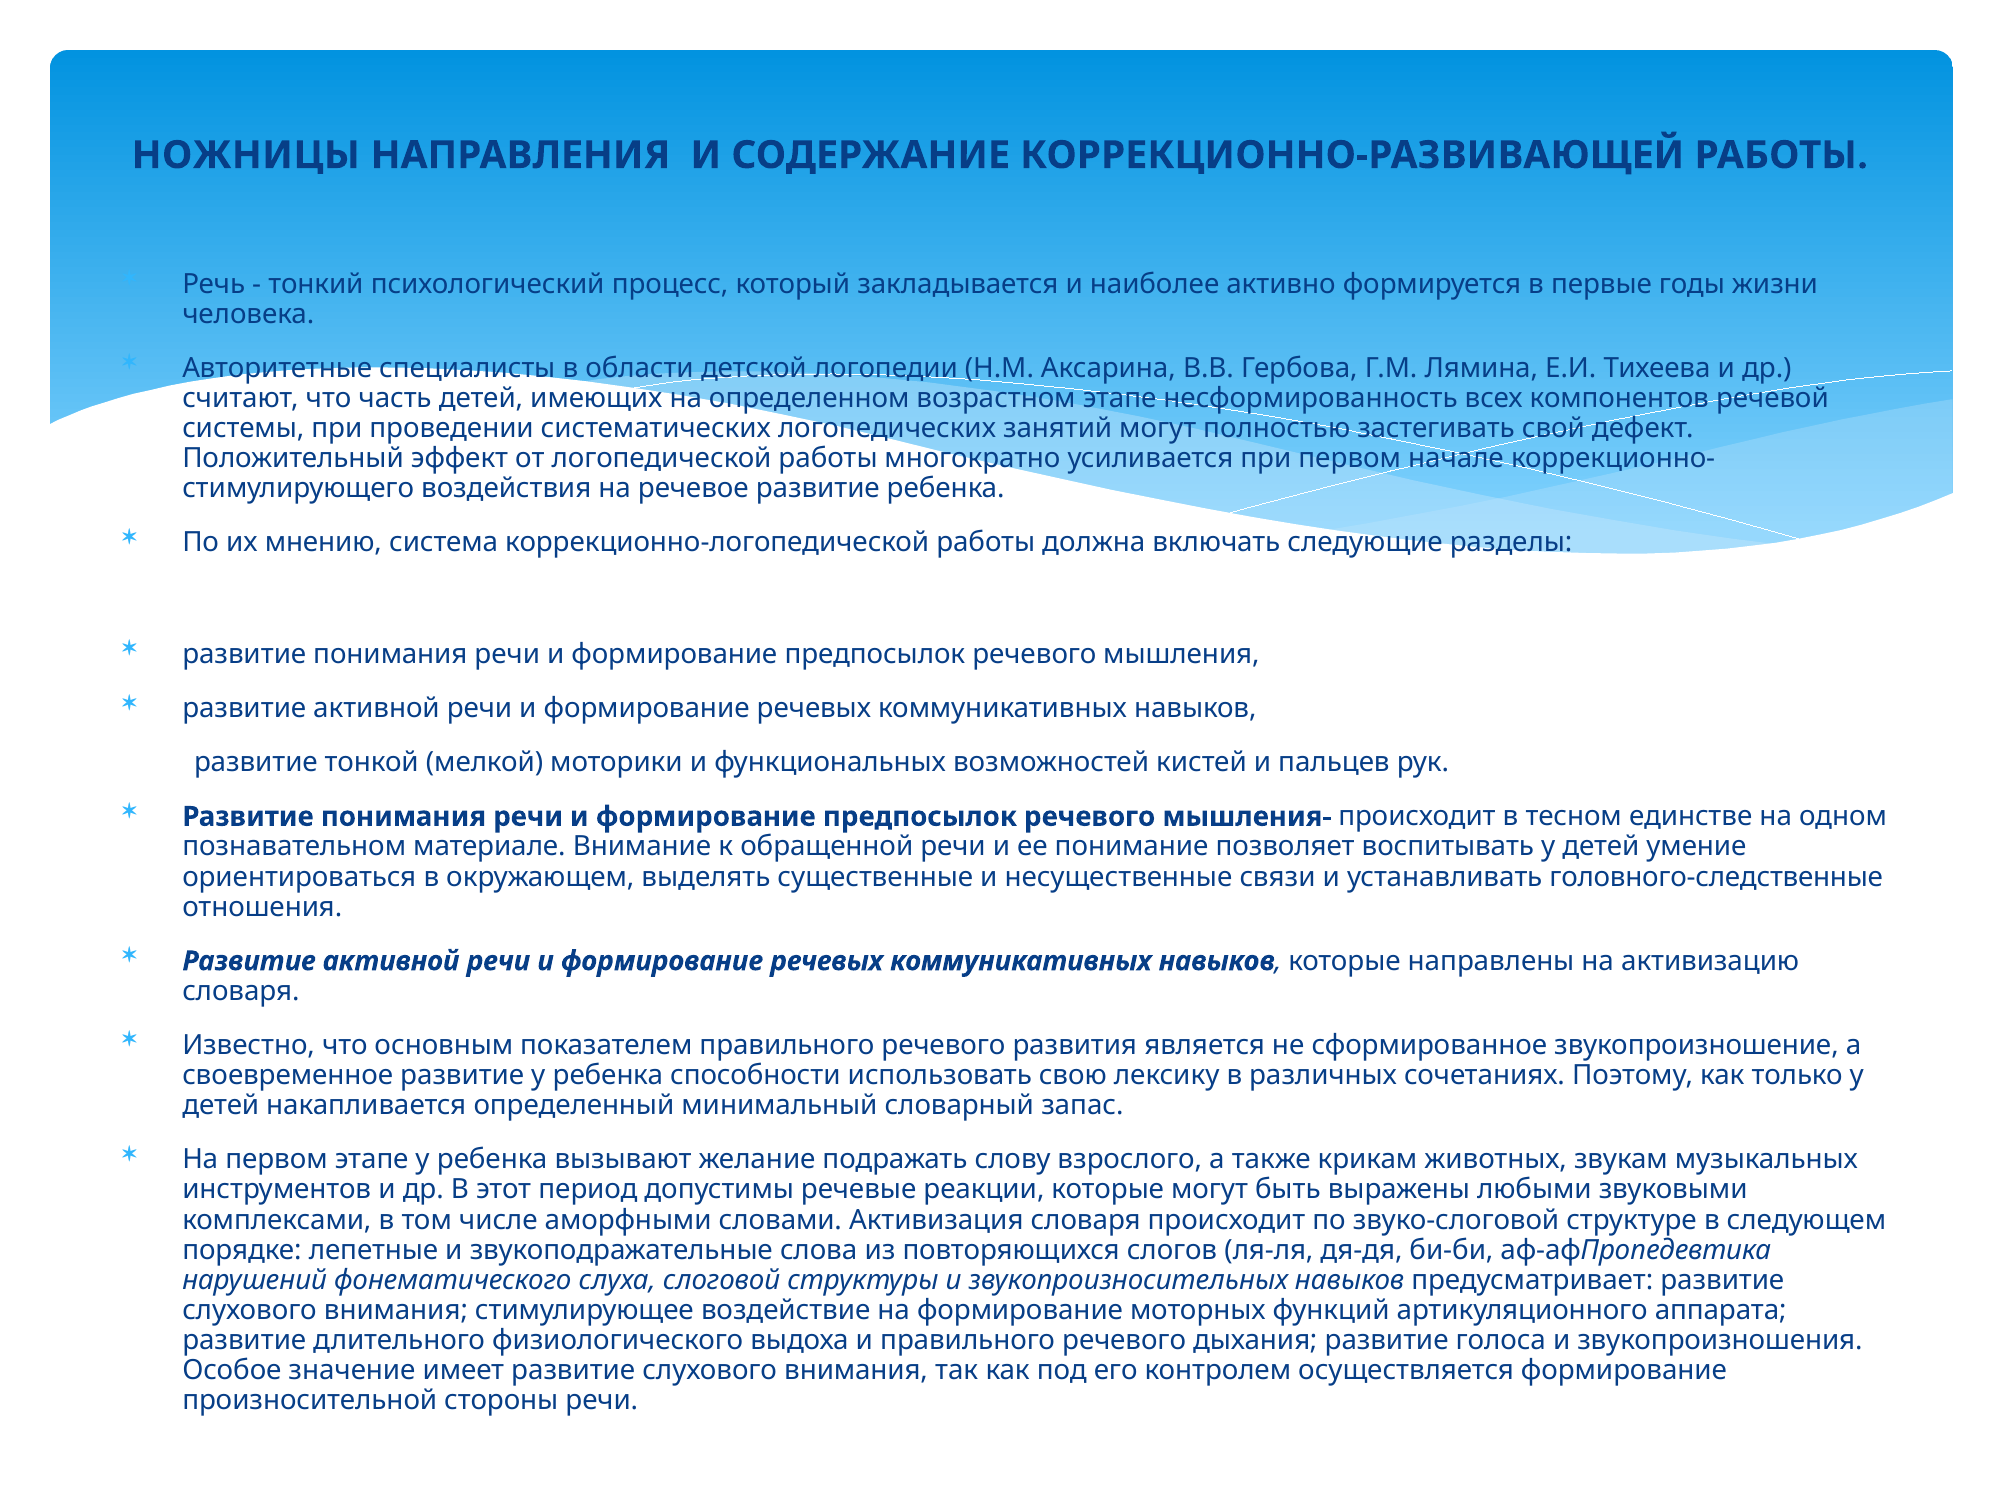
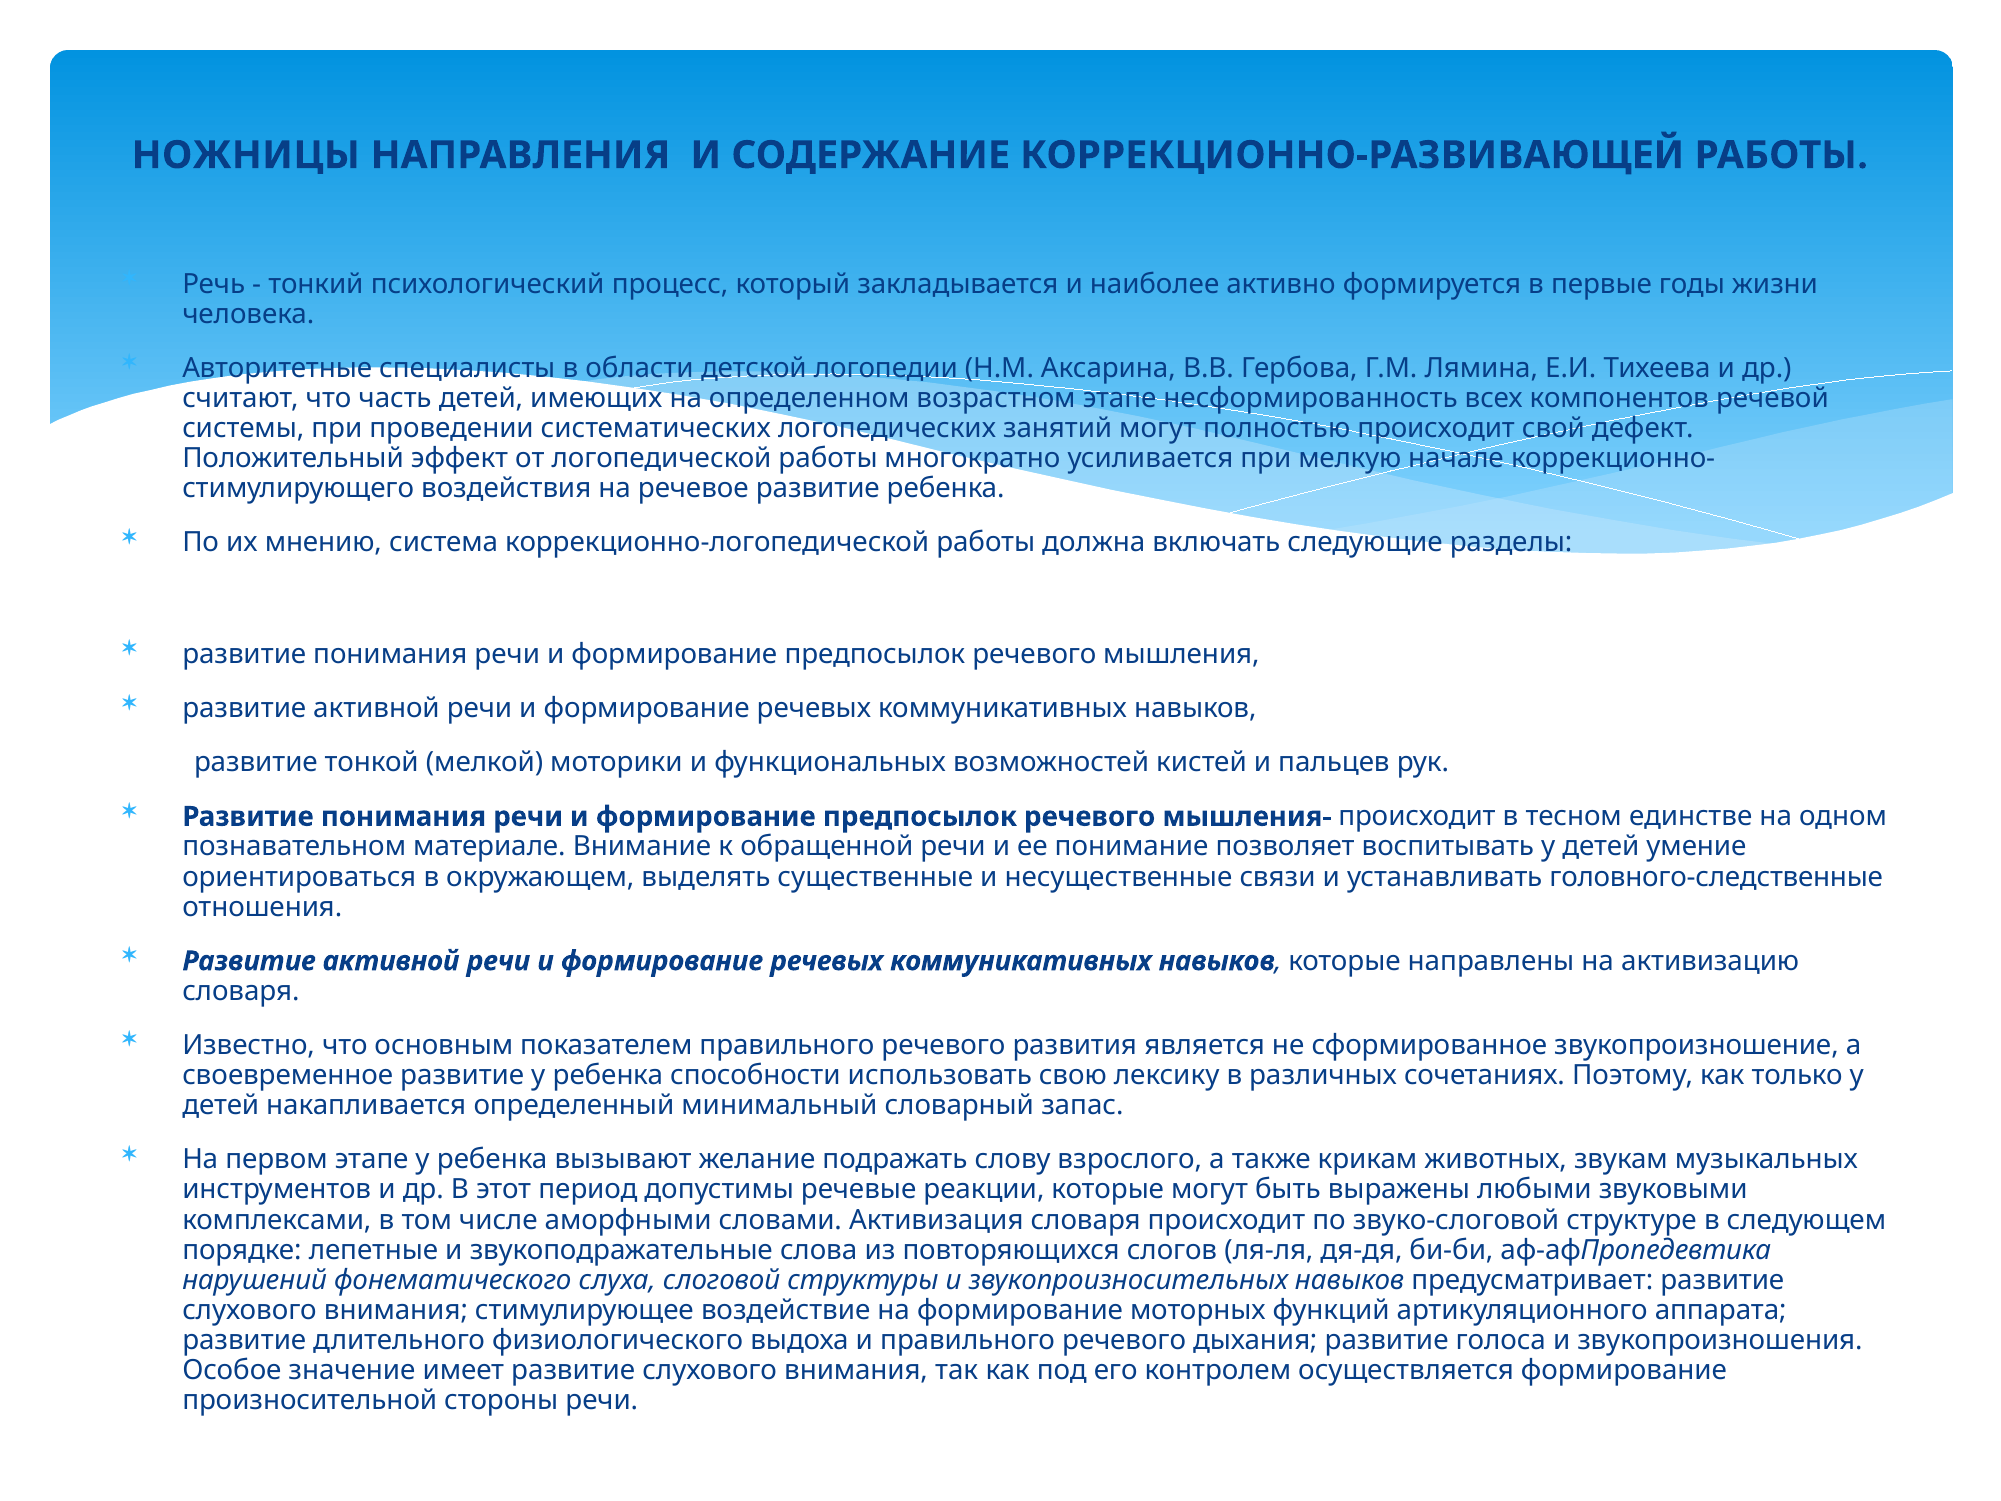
полностью застегивать: застегивать -> происходит (1436, 428)
при первом: первом -> мелкую (1350, 458)
